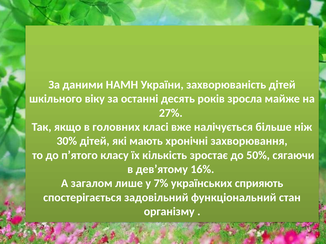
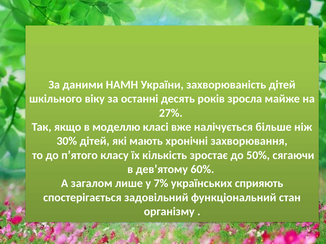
головних: головних -> моделлю (116, 127)
16%: 16% -> 60% (202, 170)
